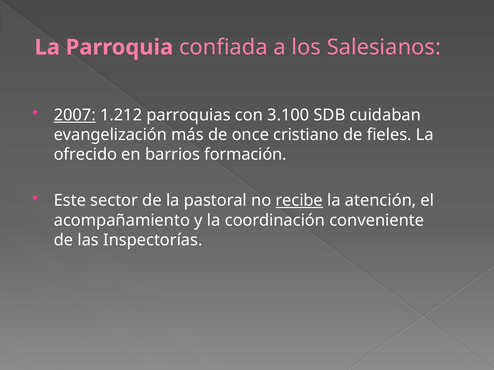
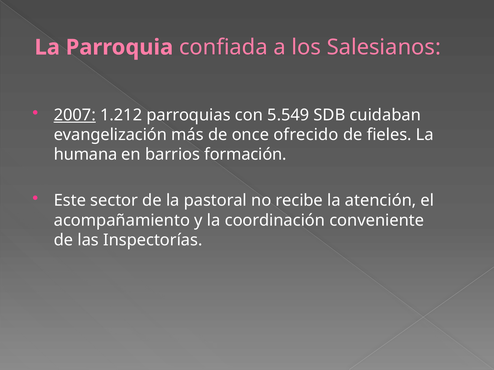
3.100: 3.100 -> 5.549 (288, 115)
cristiano: cristiano -> ofrecido (306, 135)
ofrecido: ofrecido -> humana (85, 155)
recibe underline: present -> none (299, 201)
